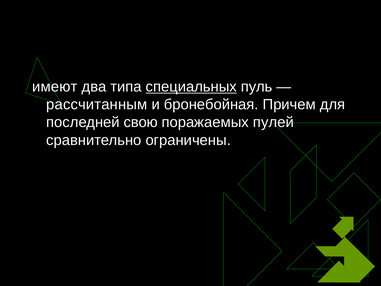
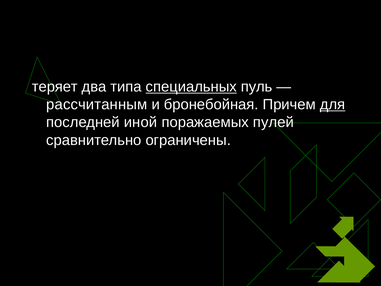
имеют: имеют -> теряет (55, 87)
для underline: none -> present (333, 104)
свою: свою -> иной (141, 122)
